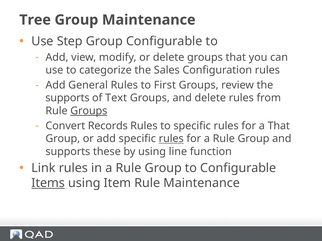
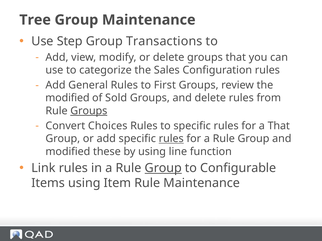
Group Configurable: Configurable -> Transactions (164, 41)
supports: supports -> modified (67, 98)
Text: Text -> Sold (116, 98)
Records: Records -> Choices (108, 126)
supports: supports -> modified (68, 152)
Group underline: none -> present (163, 168)
Items underline: present -> none (48, 183)
